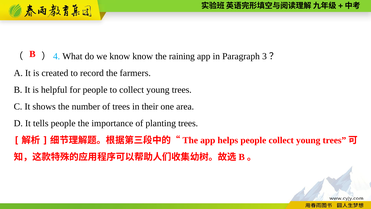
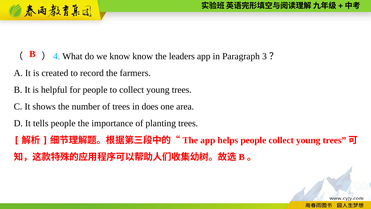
raining: raining -> leaders (182, 56)
their: their -> does (150, 106)
